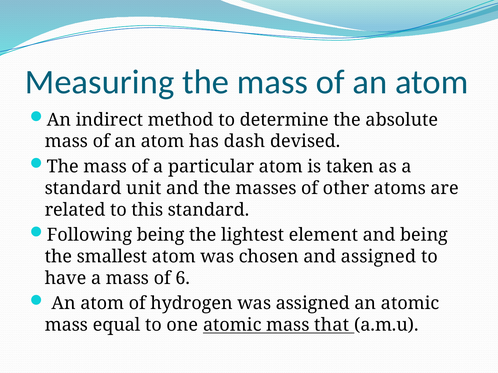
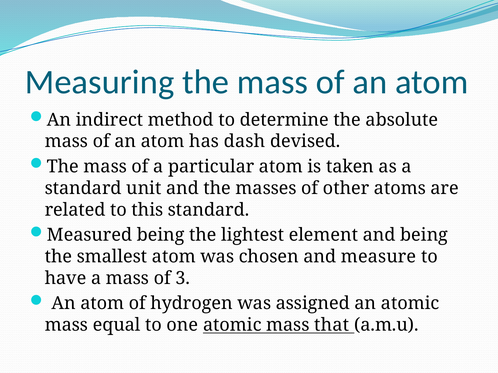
Following: Following -> Measured (89, 235)
and assigned: assigned -> measure (379, 257)
6: 6 -> 3 (183, 278)
